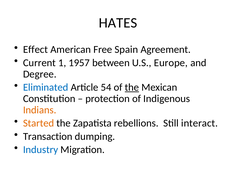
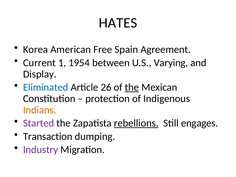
Effect: Effect -> Korea (35, 50)
1957: 1957 -> 1954 (79, 63)
Europe: Europe -> Varying (171, 63)
Degree: Degree -> Display (40, 74)
54: 54 -> 26 (106, 87)
Started colour: orange -> purple (39, 123)
rebellions underline: none -> present (136, 123)
interact: interact -> engages (200, 123)
Industry colour: blue -> purple (41, 150)
